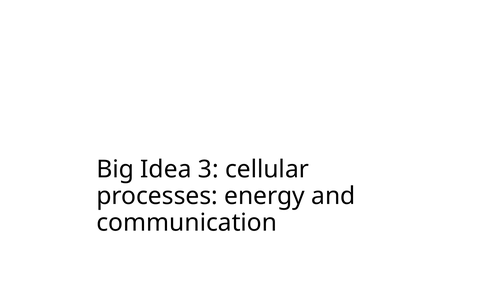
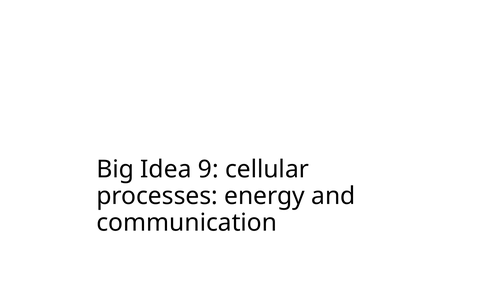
3: 3 -> 9 (208, 169)
